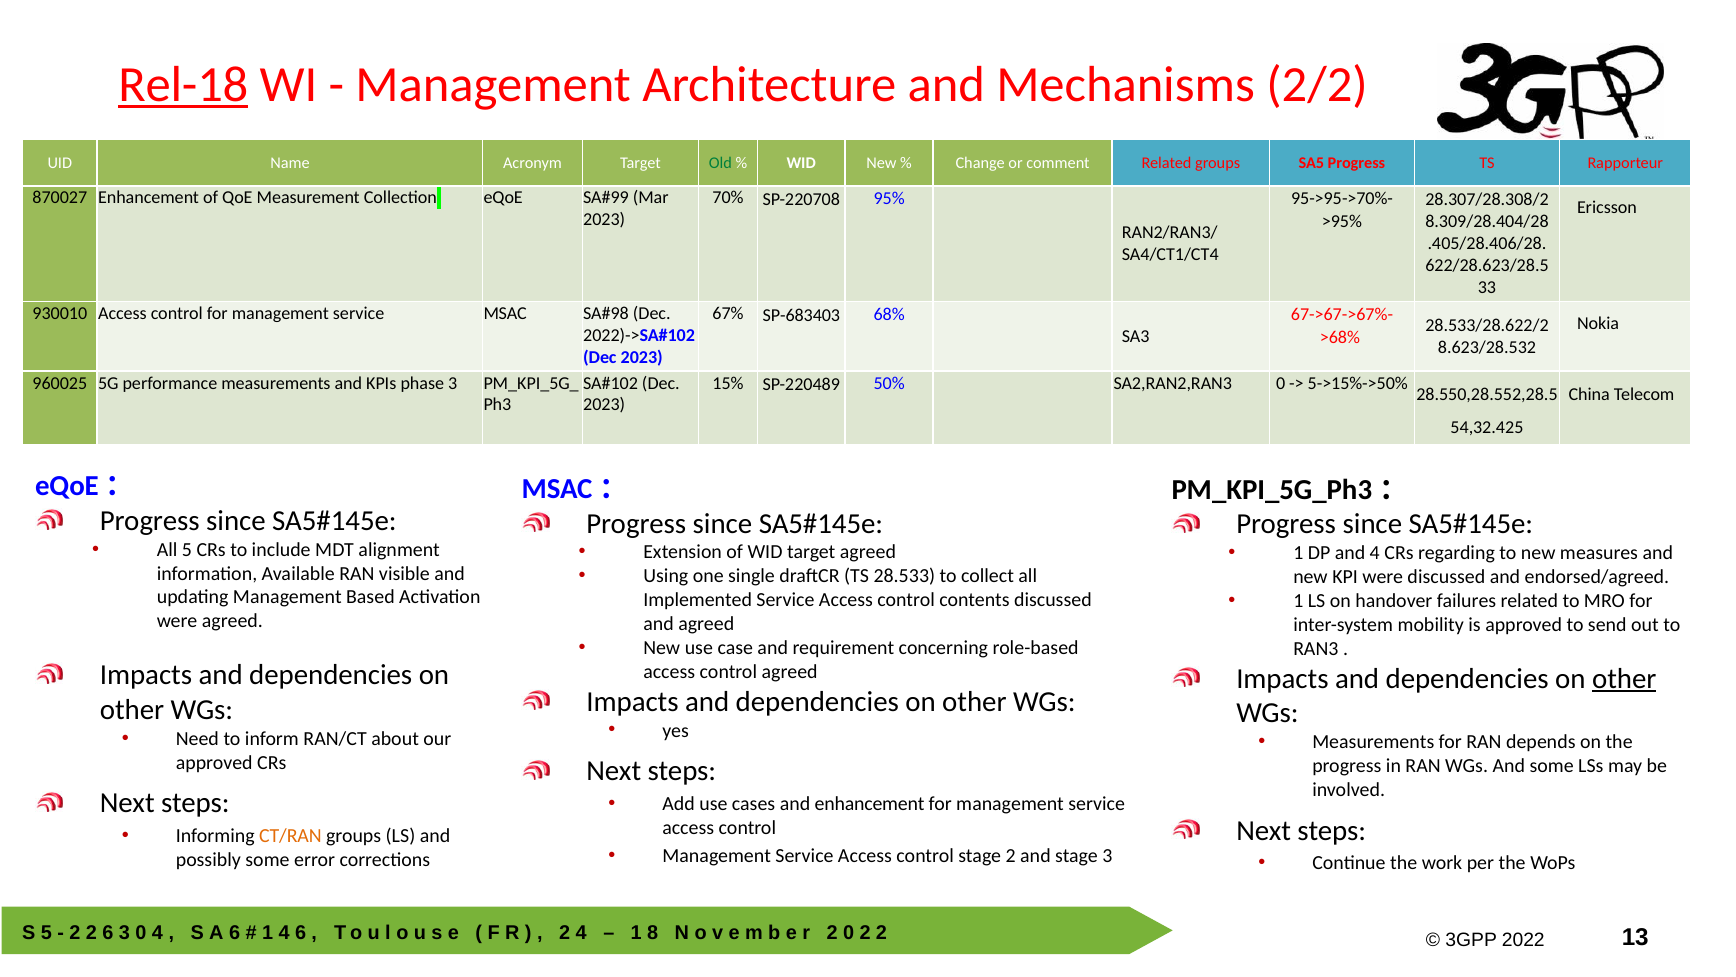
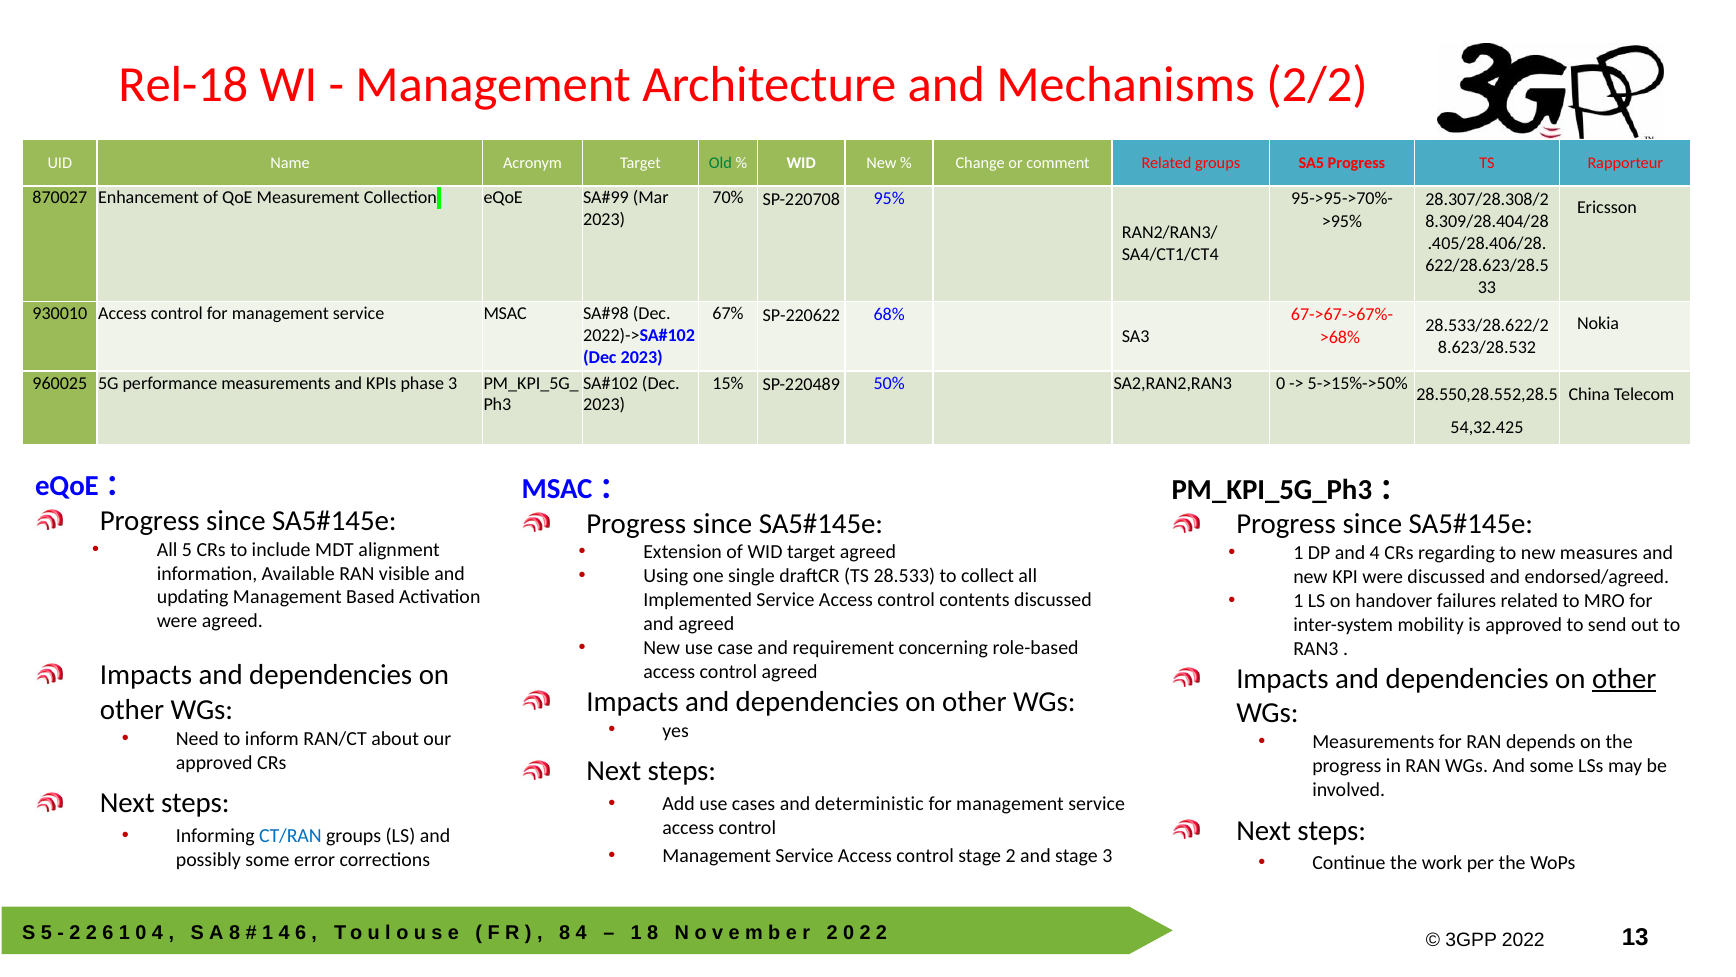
Rel-18 underline: present -> none (183, 85)
SP-683403: SP-683403 -> SP-220622 (801, 315)
and enhancement: enhancement -> deterministic (869, 804)
CT/RAN colour: orange -> blue (290, 836)
3: 3 -> 1 (124, 932)
6: 6 -> 8 (235, 932)
2: 2 -> 8 (565, 932)
